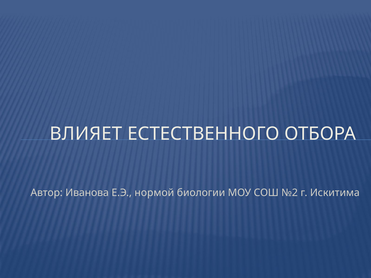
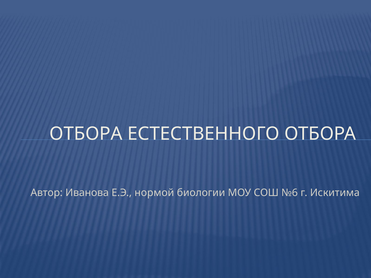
ВЛИЯЕТ: ВЛИЯЕТ -> ОТБОРА (86, 134)
№2: №2 -> №6 (290, 193)
